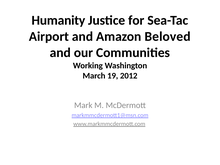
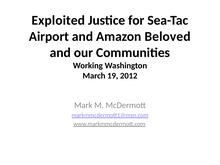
Humanity: Humanity -> Exploited (58, 20)
